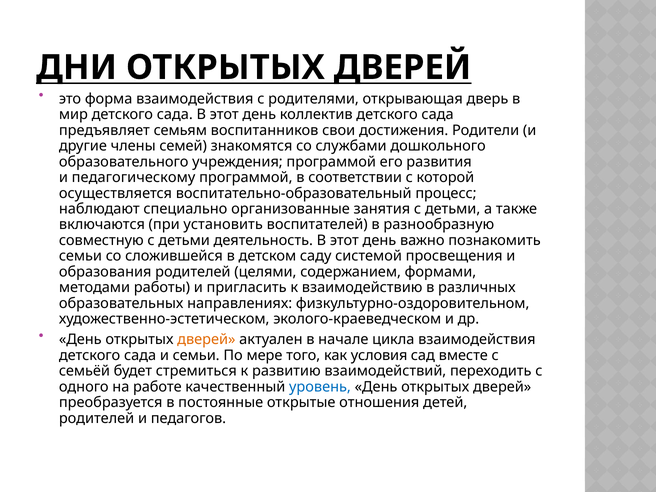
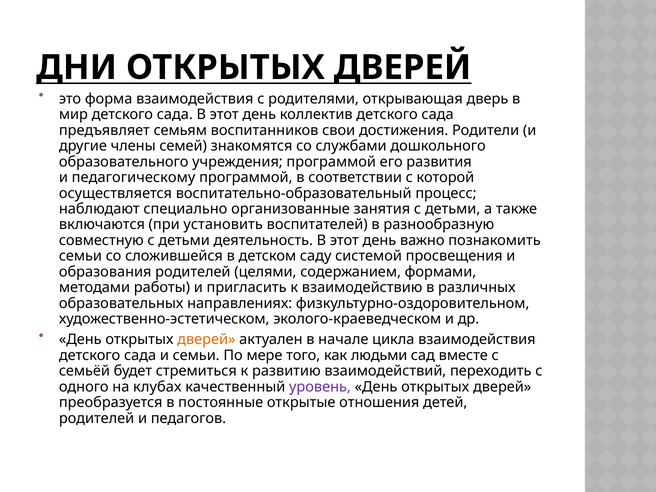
условия: условия -> людьми (379, 355)
работе: работе -> клубах (157, 387)
уровень colour: blue -> purple (320, 387)
